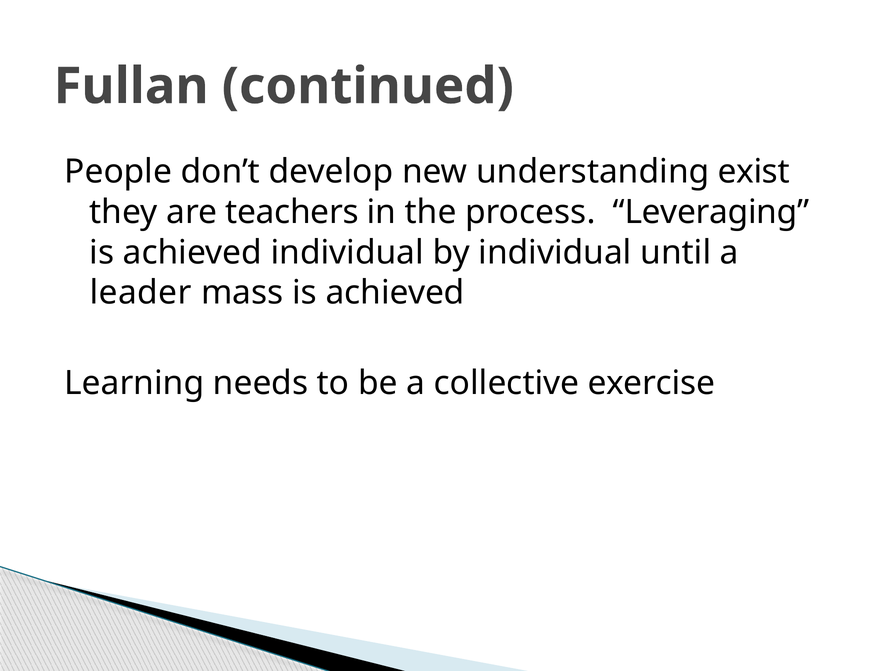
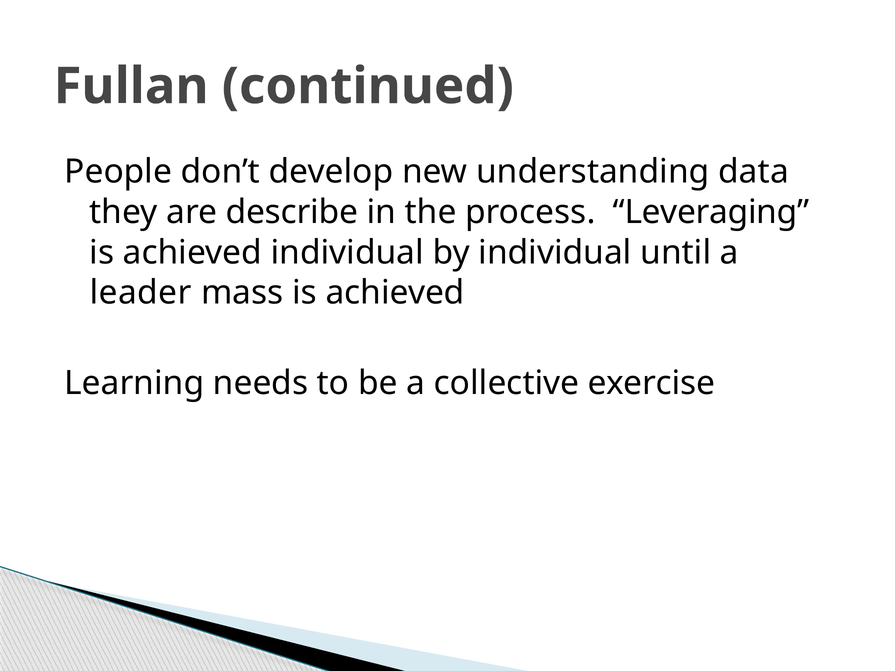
exist: exist -> data (754, 172)
teachers: teachers -> describe (292, 212)
